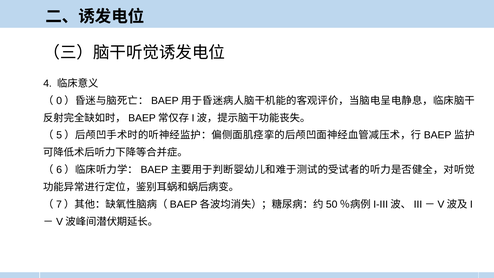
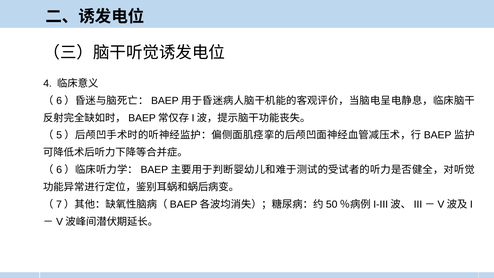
0: 0 -> 6 (59, 101)
